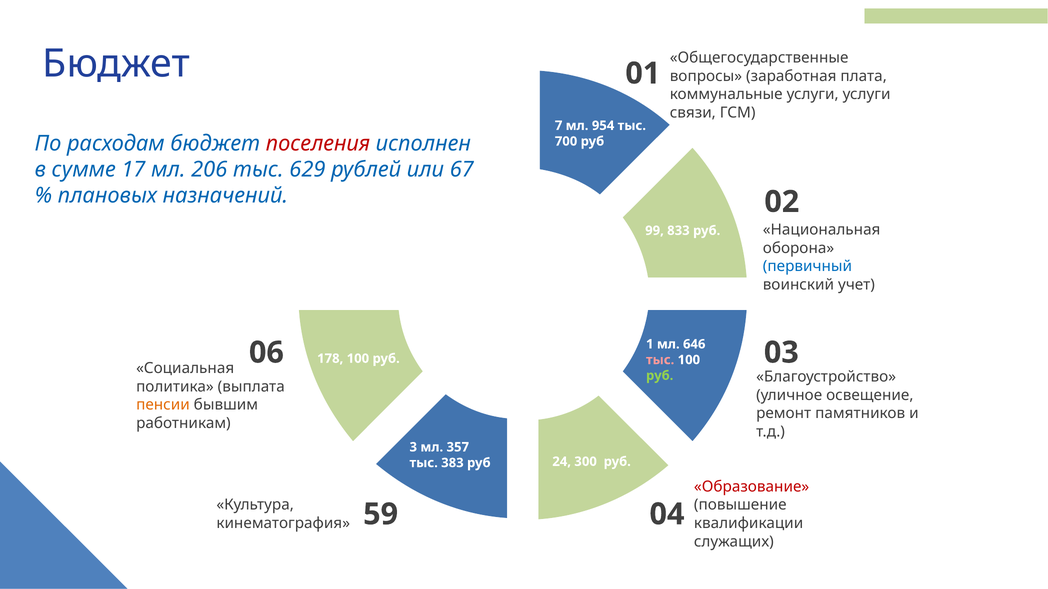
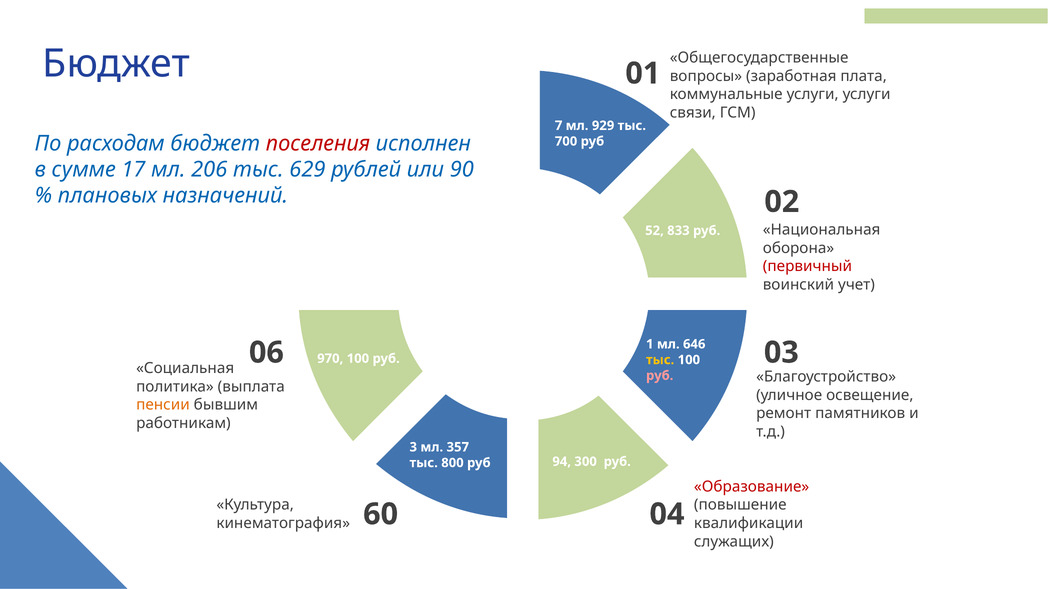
954: 954 -> 929 (603, 126)
67: 67 -> 90 (462, 170)
99: 99 -> 52 (655, 231)
первичный colour: blue -> red (807, 267)
178: 178 -> 970 (330, 359)
тыс colour: pink -> yellow (660, 360)
руб colour: light green -> pink (660, 376)
24: 24 -> 94 (562, 462)
383: 383 -> 800 (452, 463)
59: 59 -> 60 (381, 515)
